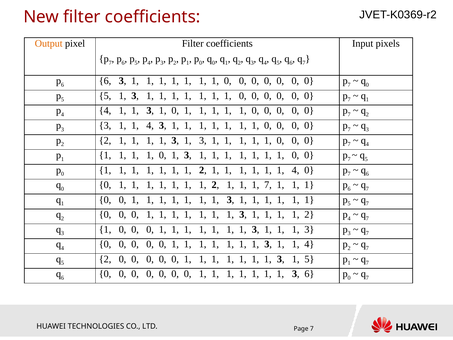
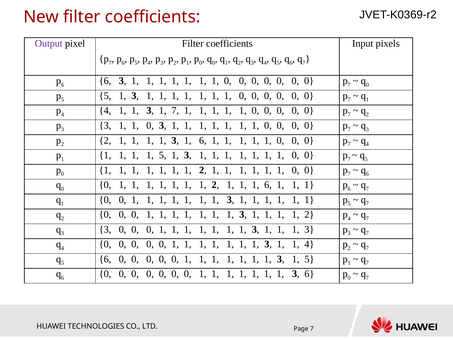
Output colour: orange -> purple (49, 43)
1 3 1 0: 0 -> 7 (175, 111)
4: 4 -> 0 (150, 125)
3 1 3: 3 -> 6 (203, 140)
0: 0 -> 5 (163, 155)
4: 4 -> 0 (296, 170)
1 1 7: 7 -> 6 (268, 185)
1: 1 -> 3 (105, 229)
5 2: 2 -> 6 (105, 259)
